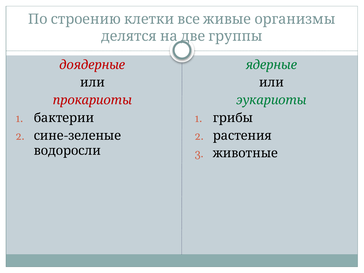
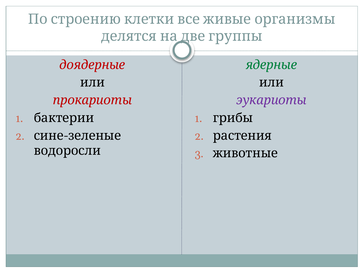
эукариоты colour: green -> purple (272, 100)
